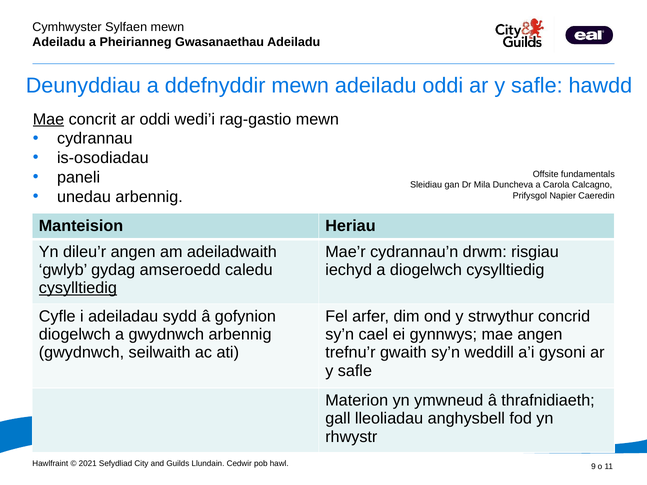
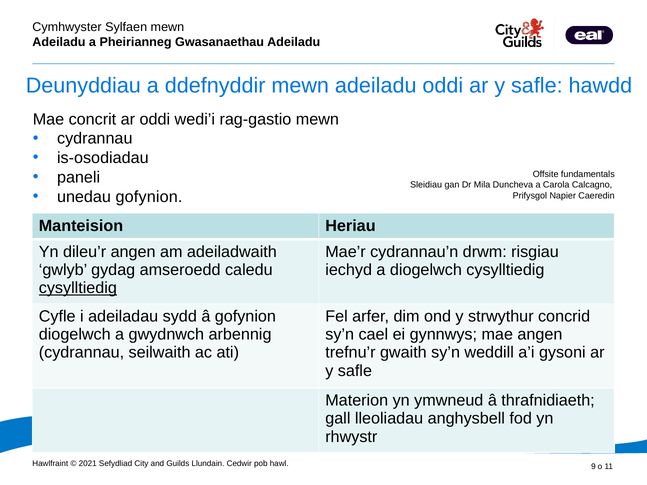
Mae underline: present -> none (49, 119)
unedau arbennig: arbennig -> gofynion (149, 197)
gwydnwch: gwydnwch -> cydrannau (81, 353)
